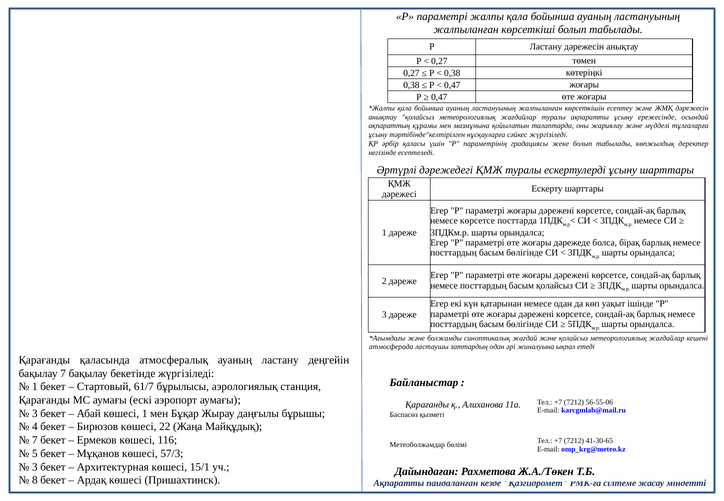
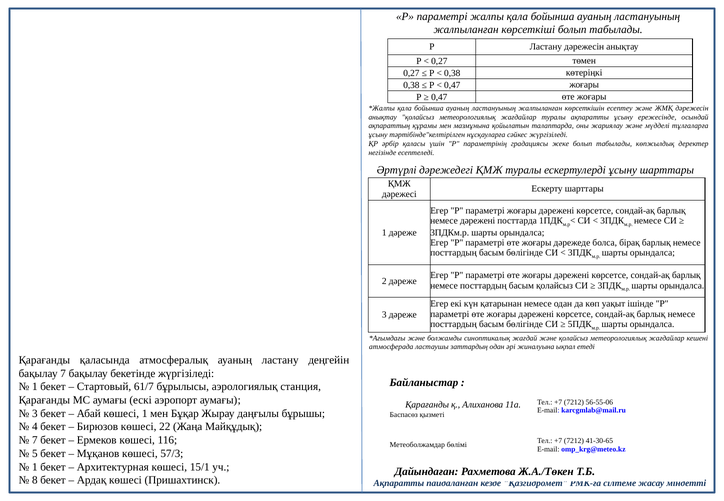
немесе көрсетсе: көрсетсе -> дәрежені (478, 221)
3: 3 -> 1 (35, 467)
